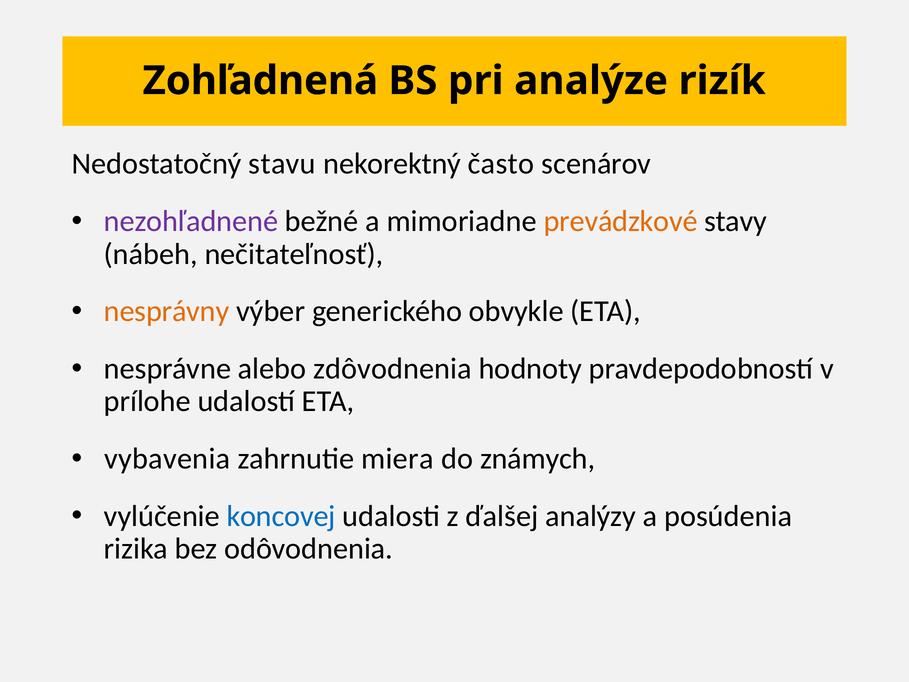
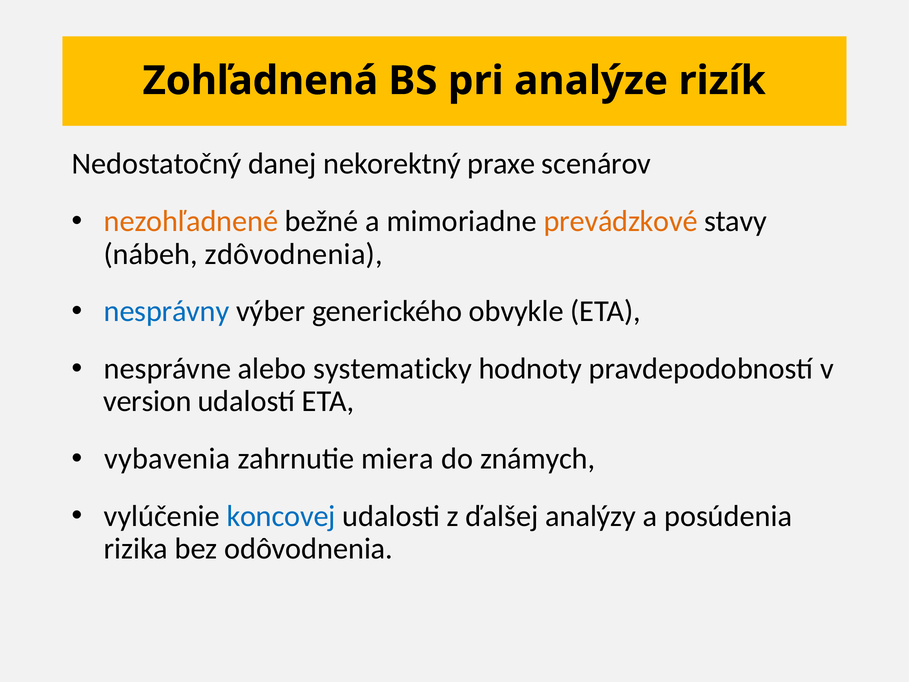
stavu: stavu -> danej (282, 164)
často: často -> praxe (501, 164)
nezohľadnené colour: purple -> orange (191, 221)
nečitateľnosť: nečitateľnosť -> zdôvodnenia (294, 254)
nesprávny colour: orange -> blue (167, 311)
zdôvodnenia: zdôvodnenia -> systematicky (393, 369)
prílohe: prílohe -> version (147, 401)
